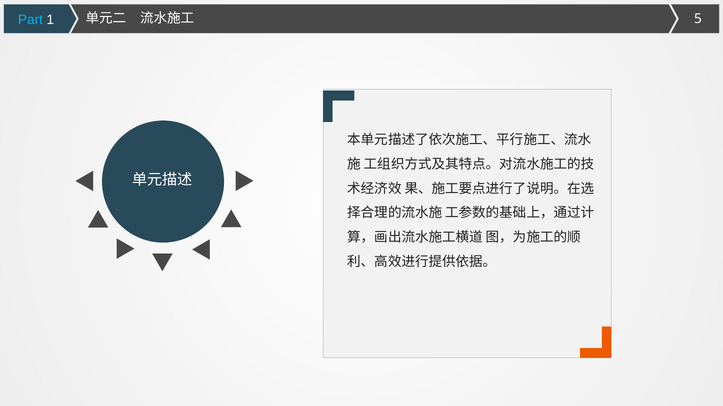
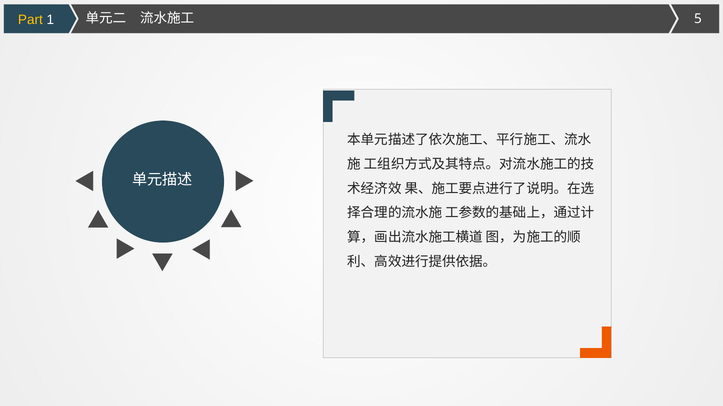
Part colour: light blue -> yellow (30, 20)
